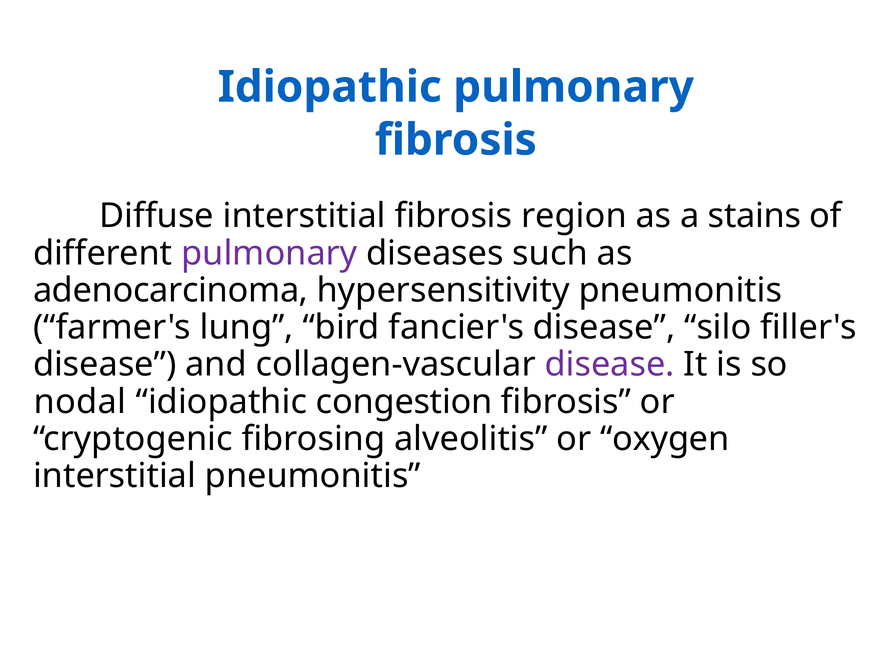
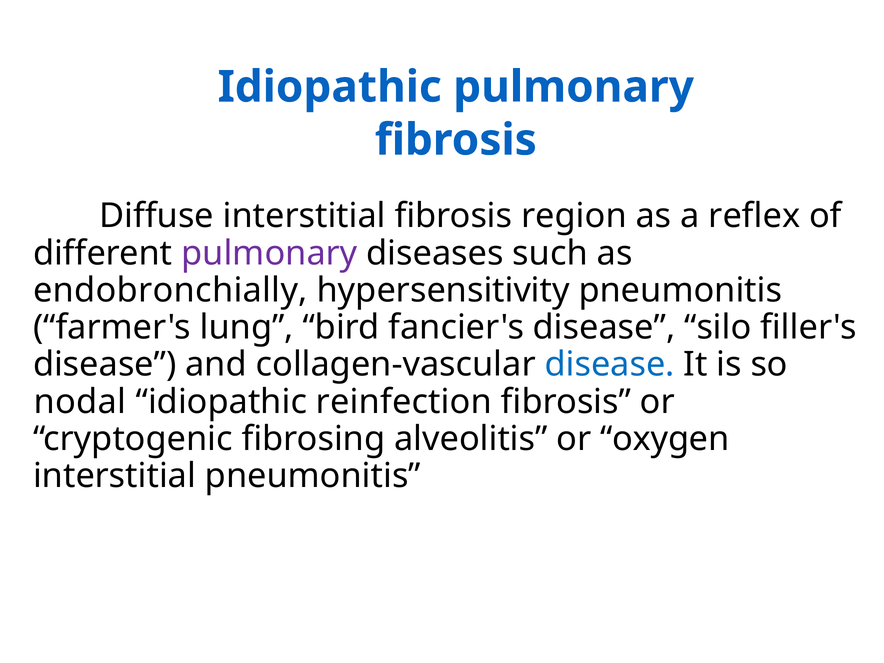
stains: stains -> reflex (754, 216)
adenocarcinoma: adenocarcinoma -> endobronchially (170, 290)
disease colour: purple -> blue (610, 365)
congestion: congestion -> reinfection (404, 402)
